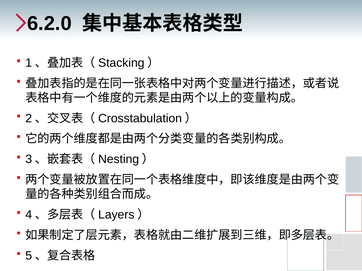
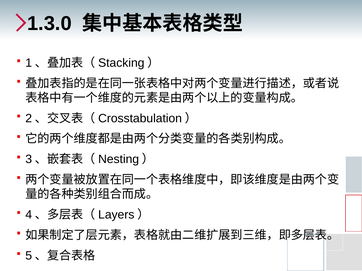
6.2.0: 6.2.0 -> 1.3.0 (49, 24)
